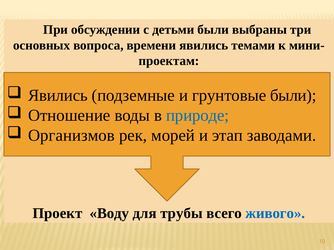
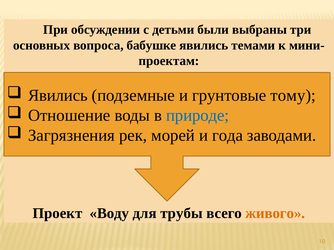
времени: времени -> бабушке (151, 45)
грунтовые были: были -> тому (293, 96)
Организмов: Организмов -> Загрязнения (72, 136)
этап: этап -> года (228, 136)
живого colour: blue -> orange (275, 214)
